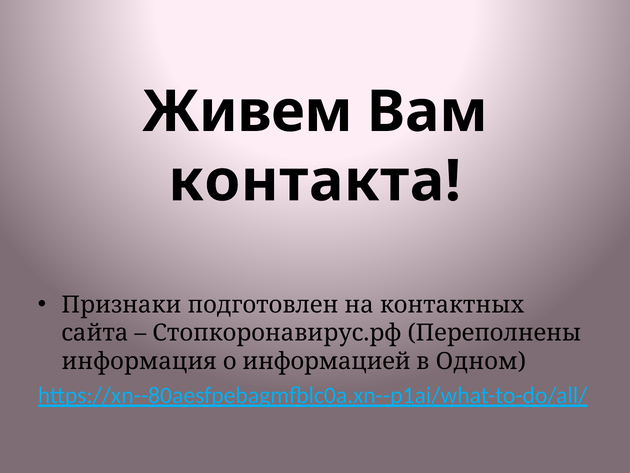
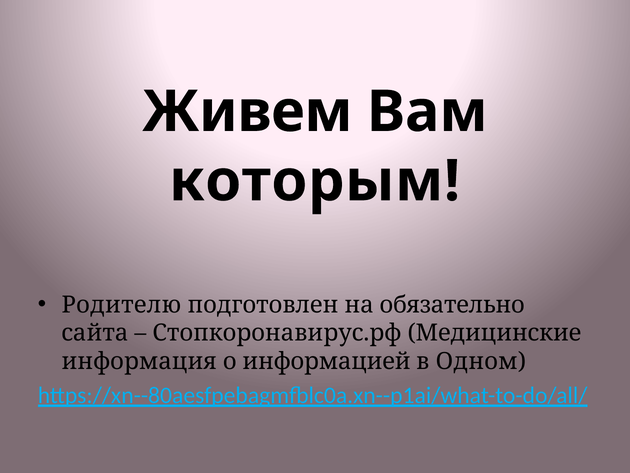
контакта: контакта -> которым (315, 181)
Признаки: Признаки -> Родителю (121, 304)
контактных: контактных -> обязательно (452, 304)
Переполнены: Переполнены -> Медицинские (494, 333)
